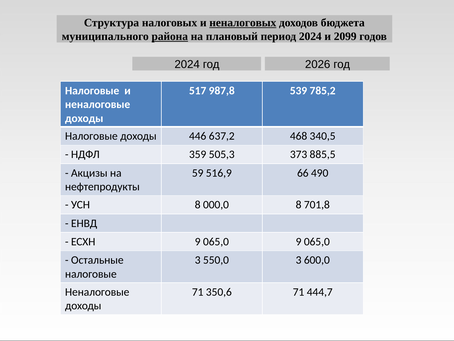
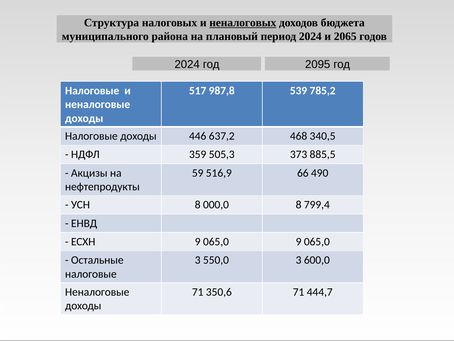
района underline: present -> none (170, 36)
2099: 2099 -> 2065 (345, 36)
2026: 2026 -> 2095 (318, 64)
701,8: 701,8 -> 799,4 (317, 205)
